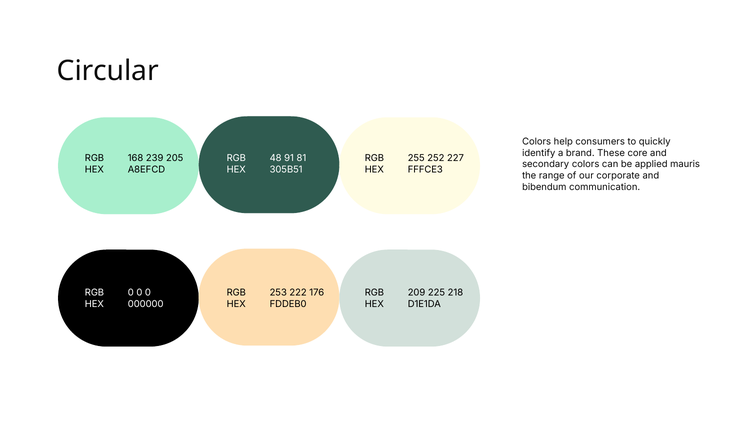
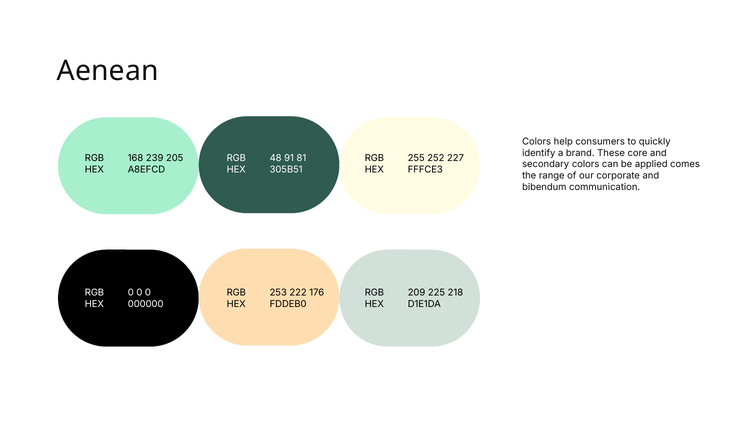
Circular: Circular -> Aenean (108, 71)
mauris: mauris -> comes (685, 165)
